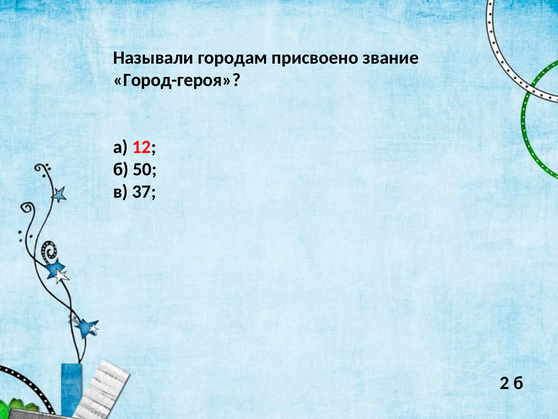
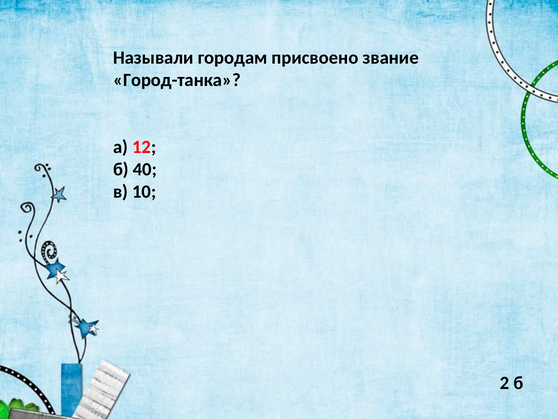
Город-героя: Город-героя -> Город-танка (177, 80)
50: 50 -> 40 (145, 169)
37: 37 -> 10 (144, 191)
